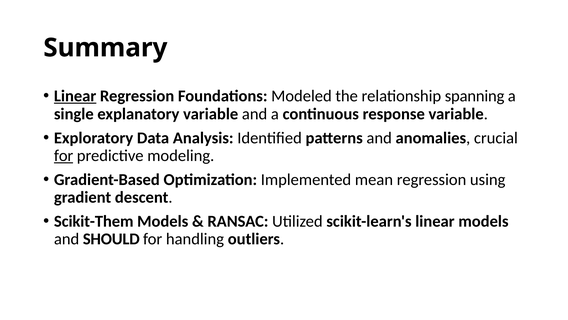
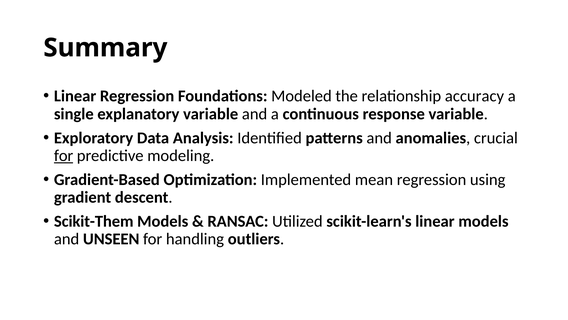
Linear underline: present -> none (75, 96)
spanning: spanning -> accuracy (474, 96)
SHOULD: SHOULD -> UNSEEN (111, 239)
